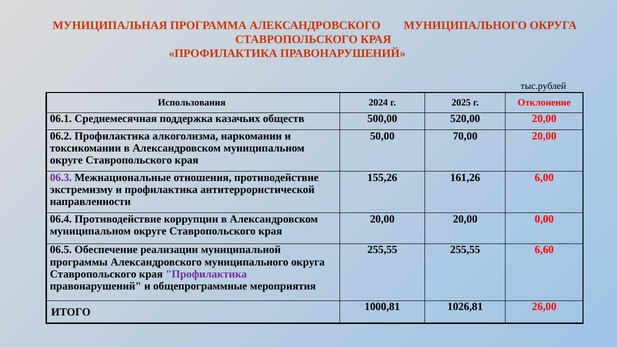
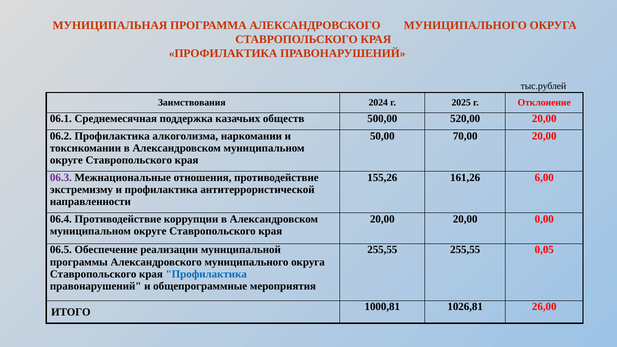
Использования: Использования -> Заимствования (192, 103)
6,60: 6,60 -> 0,05 (544, 250)
Профилактика colour: purple -> blue (206, 274)
